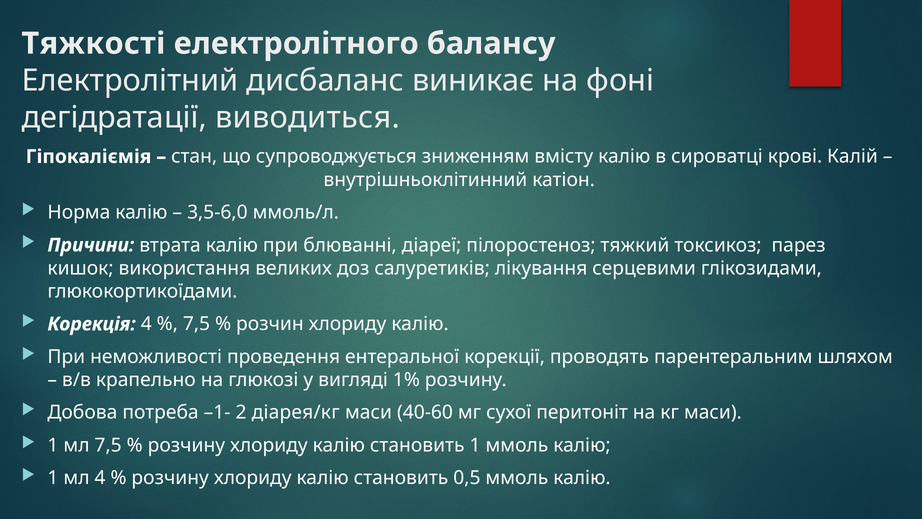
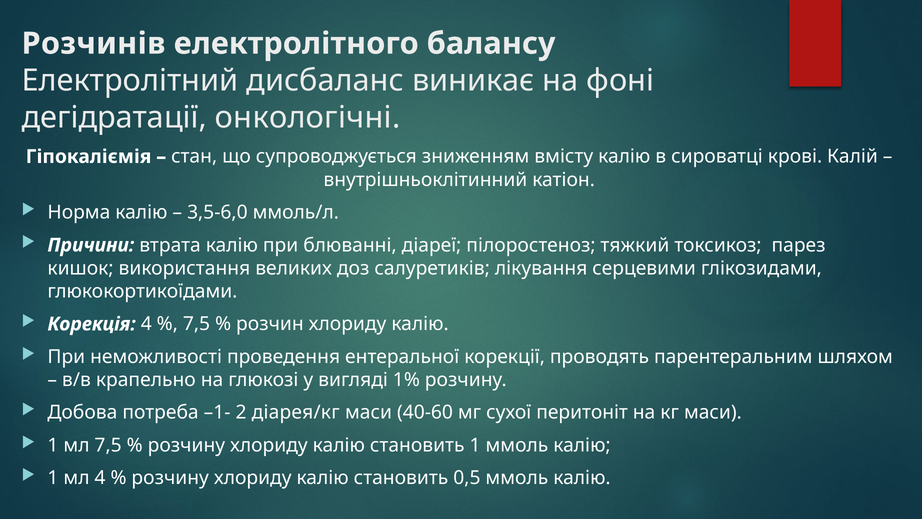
Тяжкості: Тяжкості -> Розчинів (94, 44)
виводиться: виводиться -> онкологічні (308, 117)
